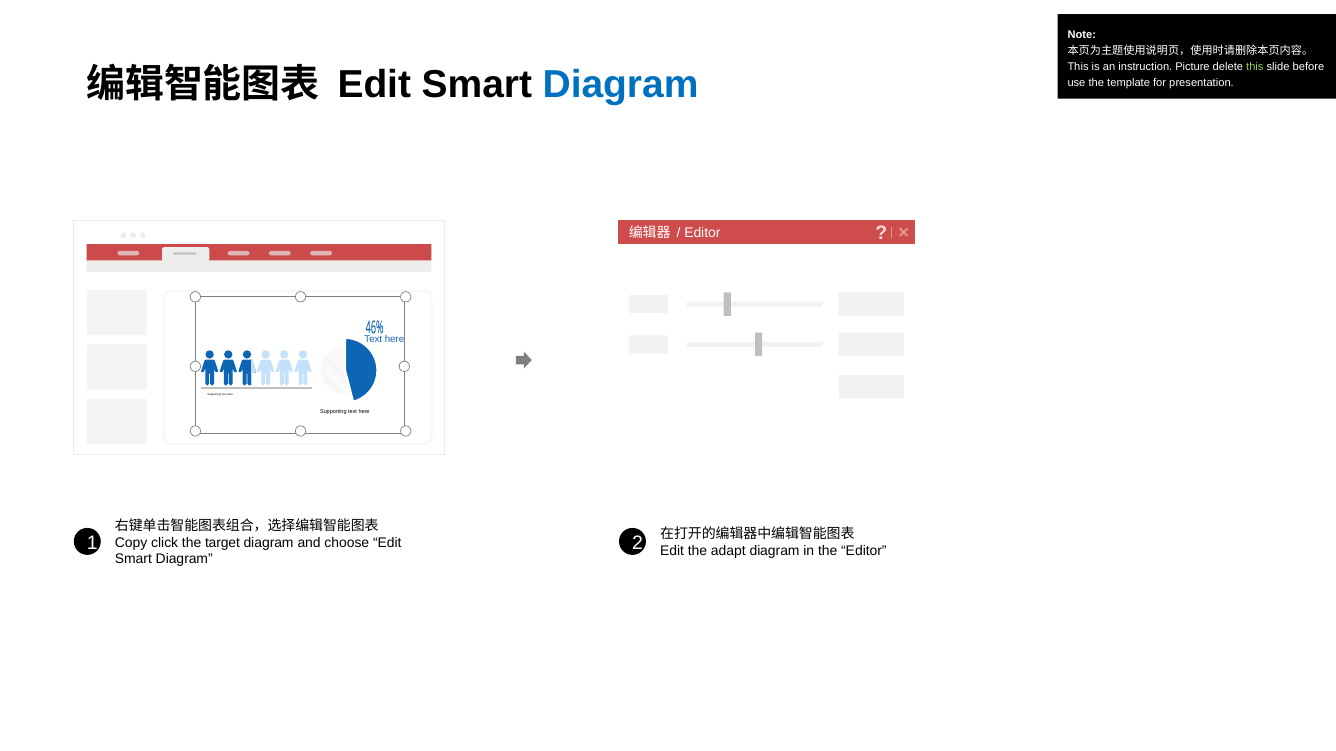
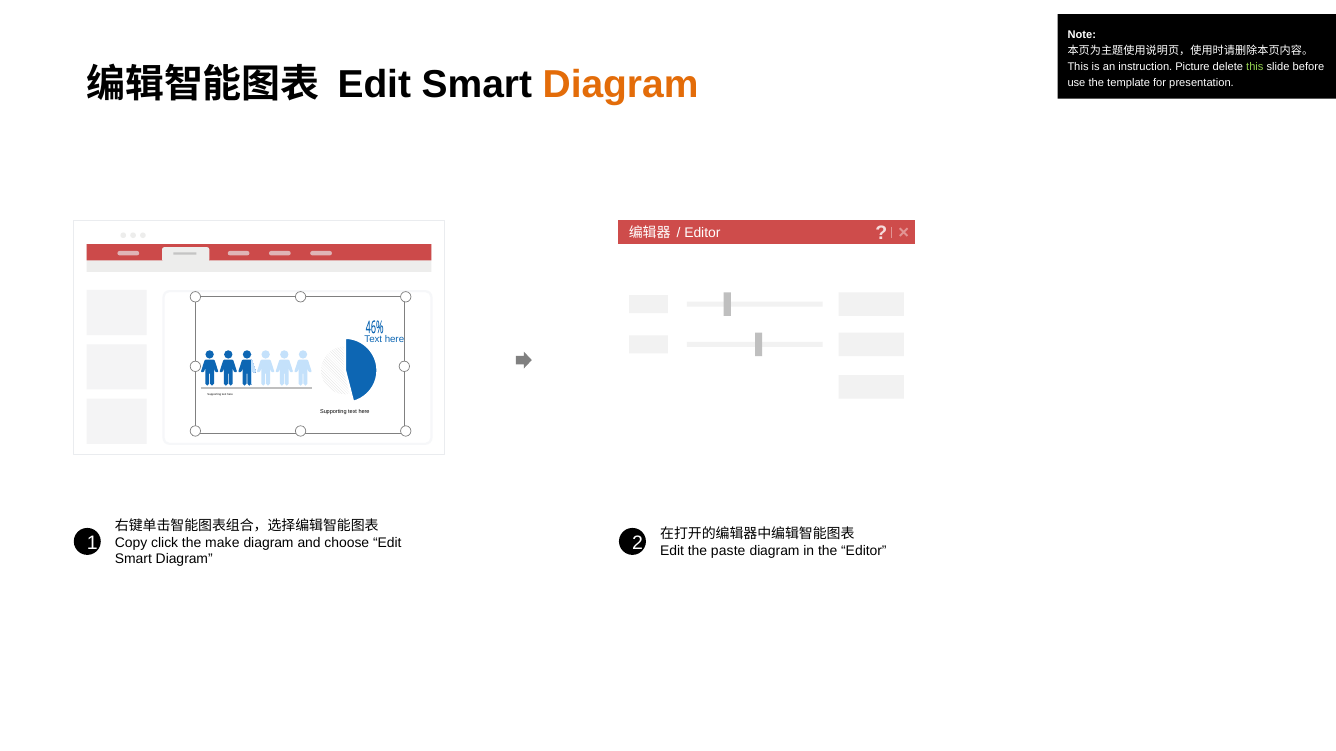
Diagram colour: blue -> orange (621, 85)
target: target -> make (222, 543)
adapt: adapt -> paste (728, 551)
